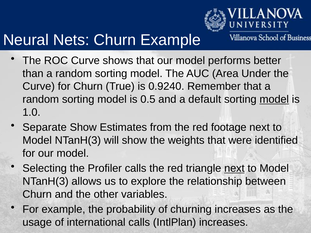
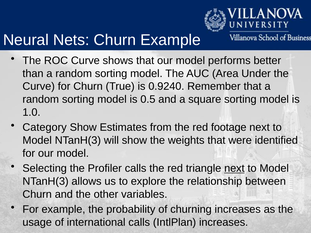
default: default -> square (205, 99)
model underline: present -> none (274, 99)
Separate: Separate -> Category (45, 128)
